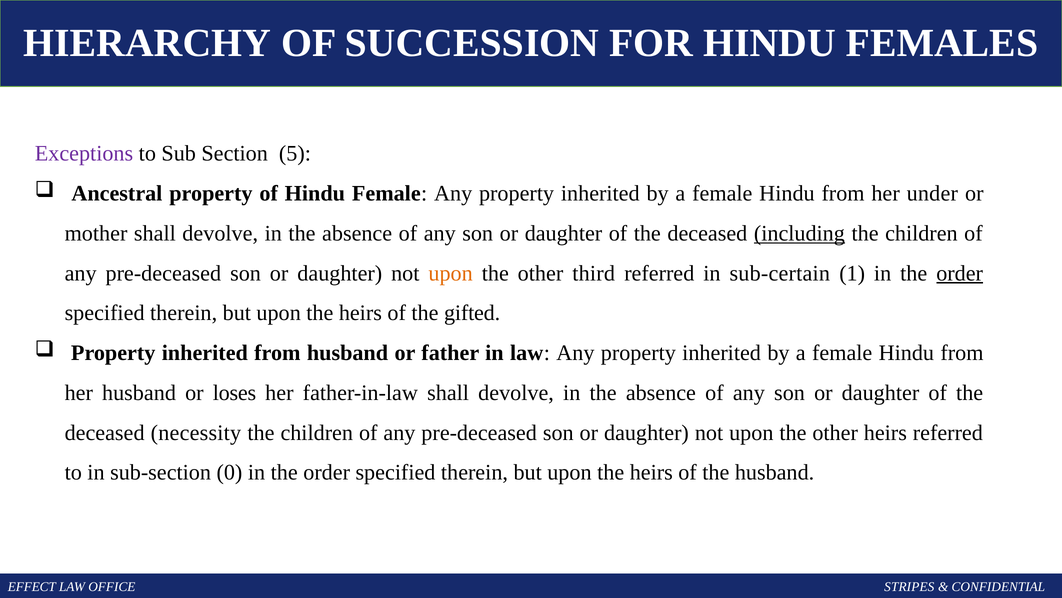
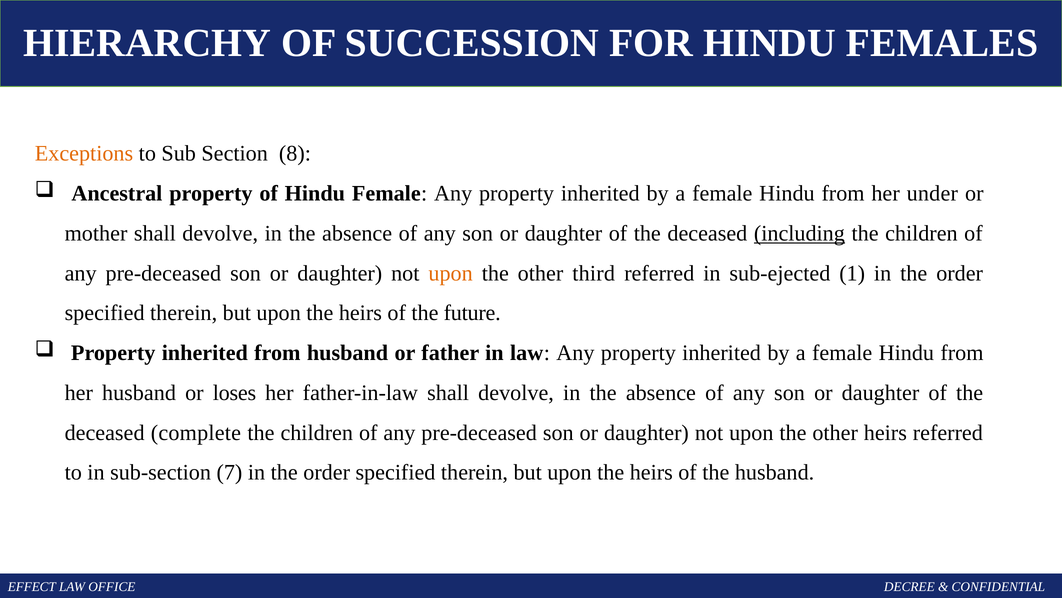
Exceptions colour: purple -> orange (84, 153)
5: 5 -> 8 (295, 153)
sub-certain: sub-certain -> sub-ejected (780, 273)
order underline: present -> none (960, 273)
gifted: gifted -> future (472, 313)
necessity: necessity -> complete (196, 432)
0: 0 -> 7 (229, 472)
STRIPES: STRIPES -> DECREE (909, 586)
